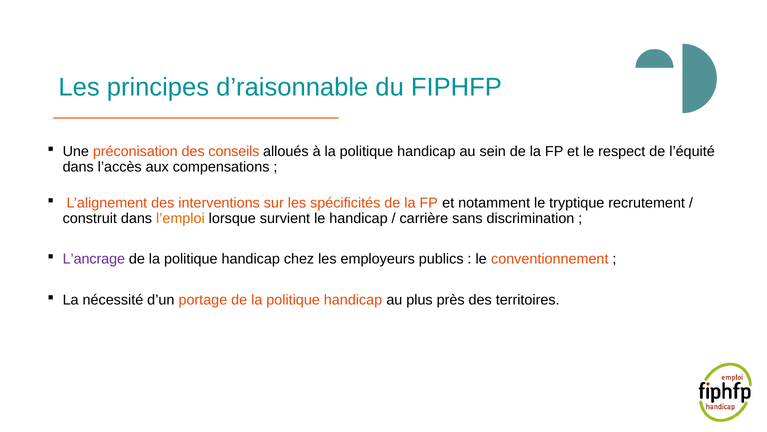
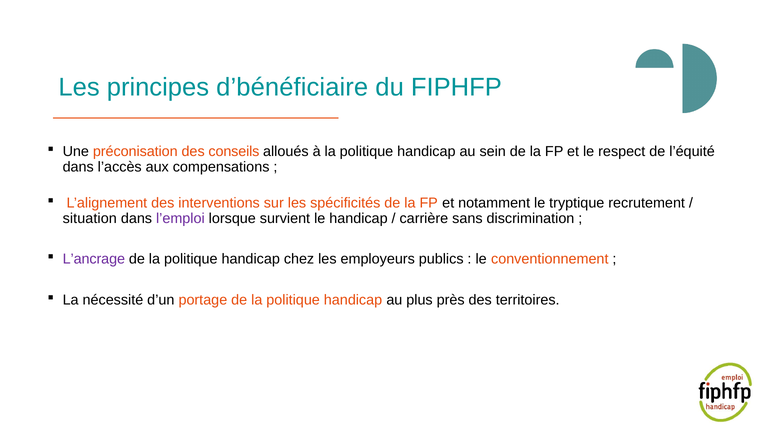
d’raisonnable: d’raisonnable -> d’bénéficiaire (292, 87)
construit: construit -> situation (90, 218)
l’emploi colour: orange -> purple (180, 218)
